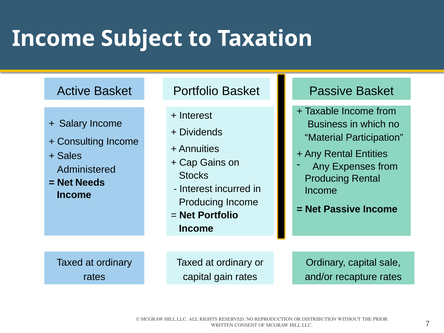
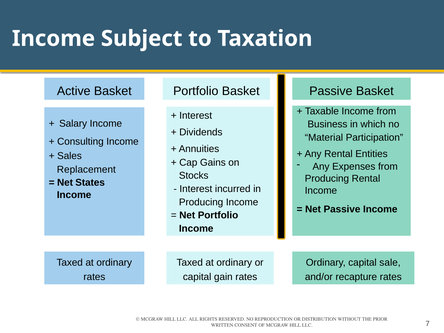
Administered: Administered -> Replacement (86, 170)
Needs: Needs -> States (90, 182)
